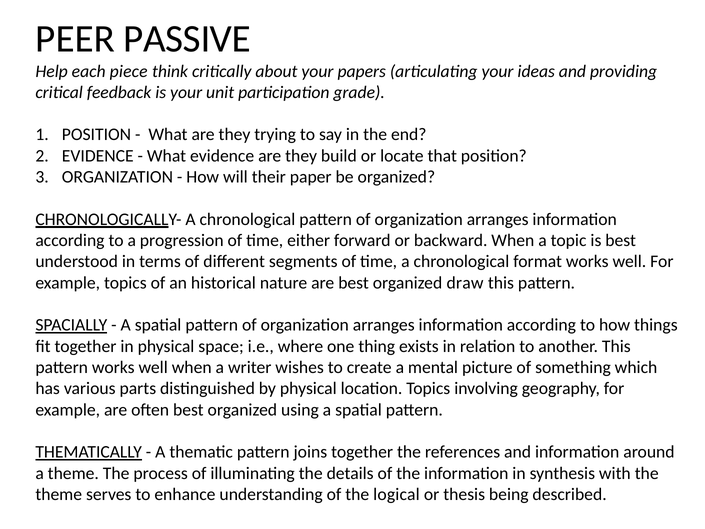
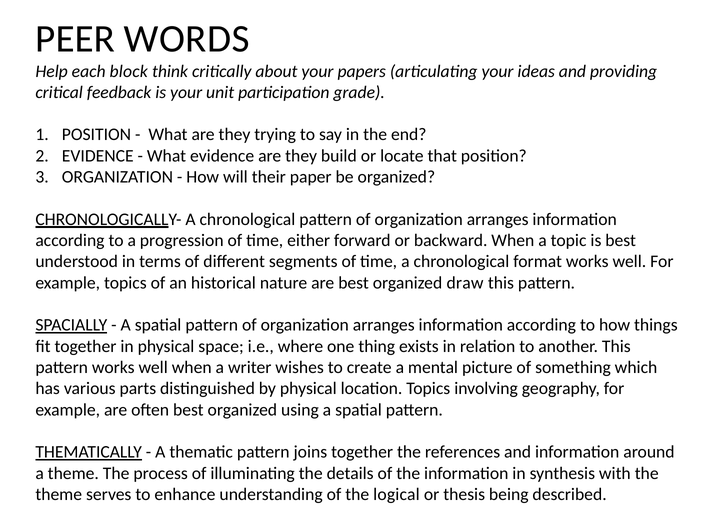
PASSIVE: PASSIVE -> WORDS (187, 39)
piece: piece -> block (129, 71)
